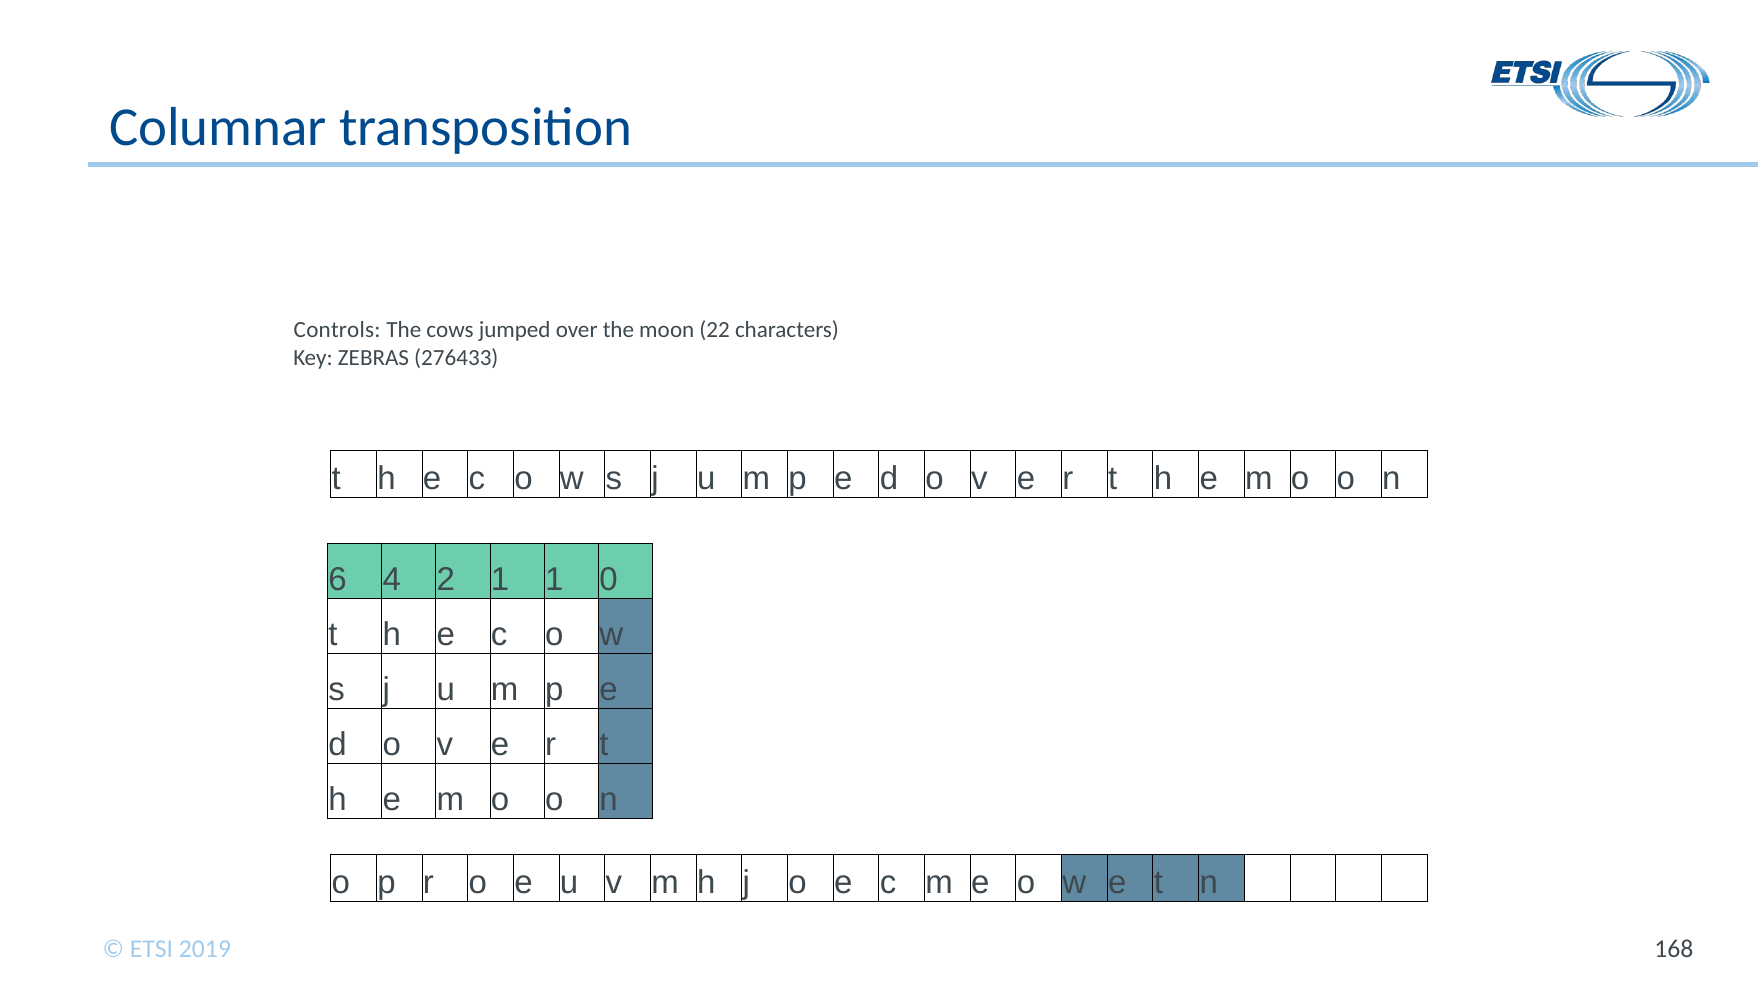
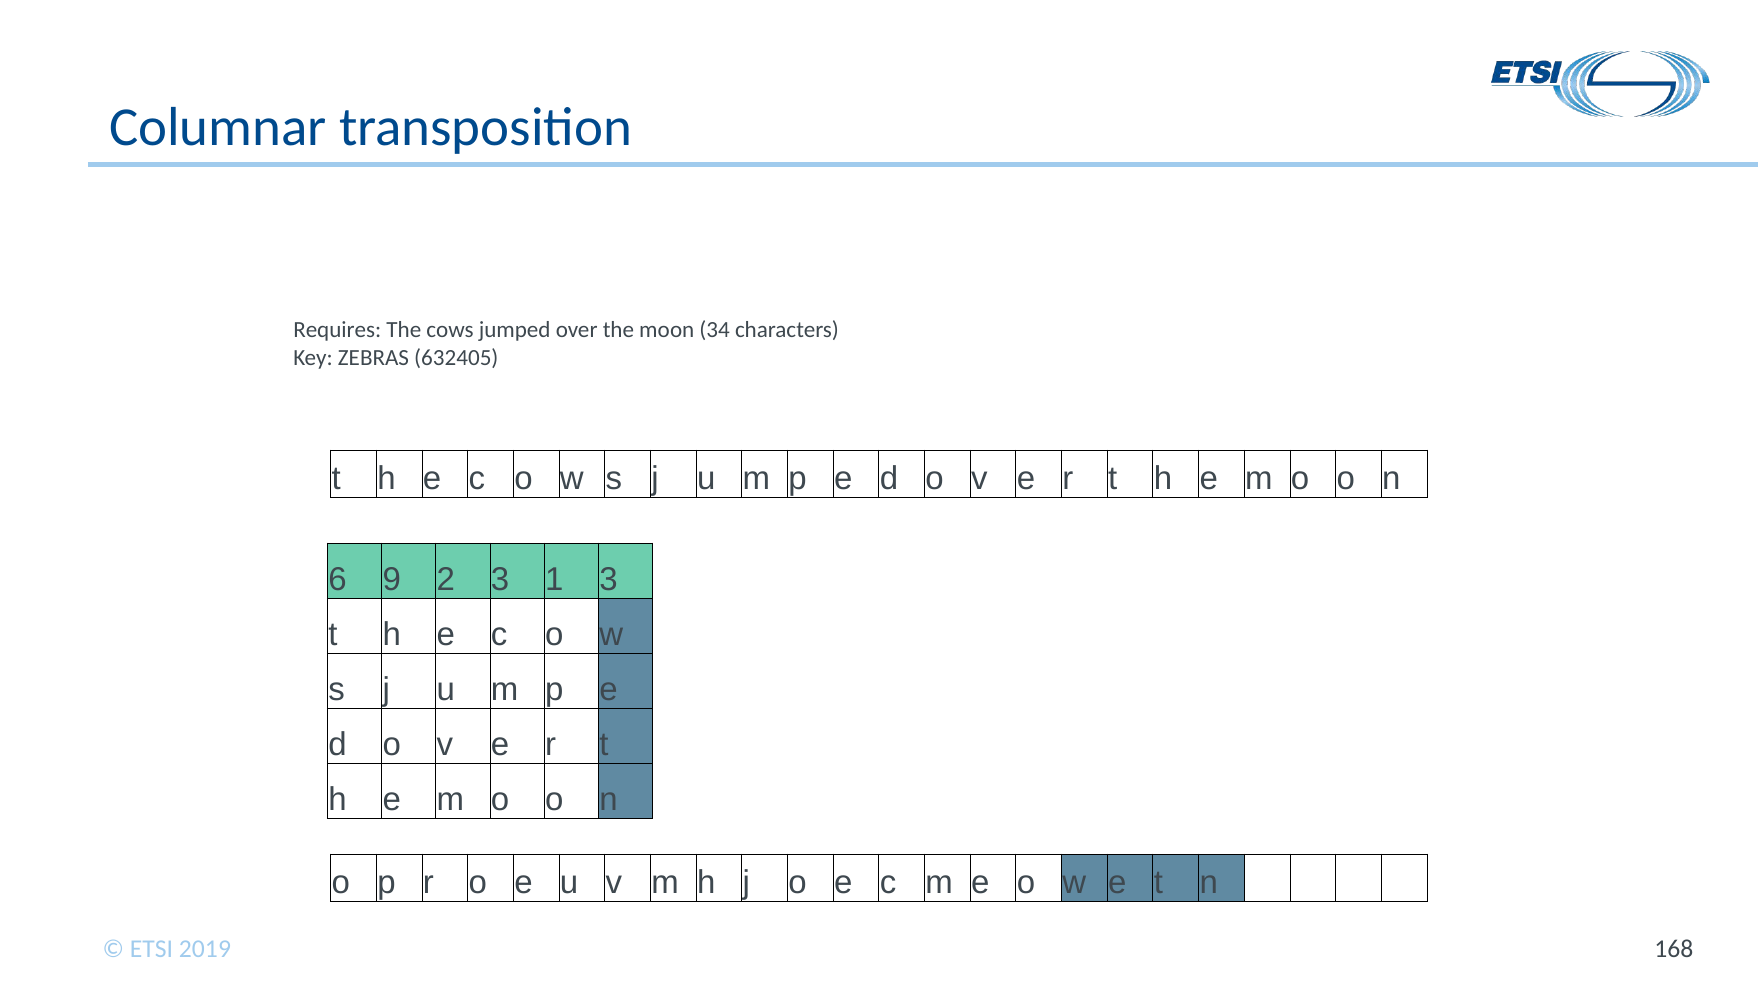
Controls: Controls -> Requires (337, 330)
22: 22 -> 34 (715, 330)
276433: 276433 -> 632405 (456, 358)
4: 4 -> 9 (392, 579)
2 1: 1 -> 3 (500, 579)
1 0: 0 -> 3 (608, 579)
